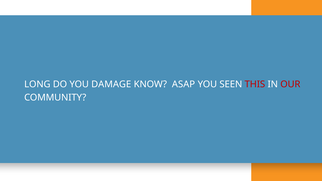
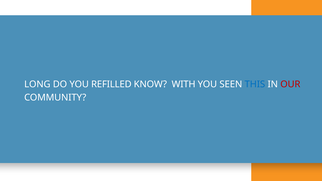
DAMAGE: DAMAGE -> REFILLED (111, 84)
ASAP: ASAP -> WITH (184, 84)
THIS colour: red -> blue (255, 84)
